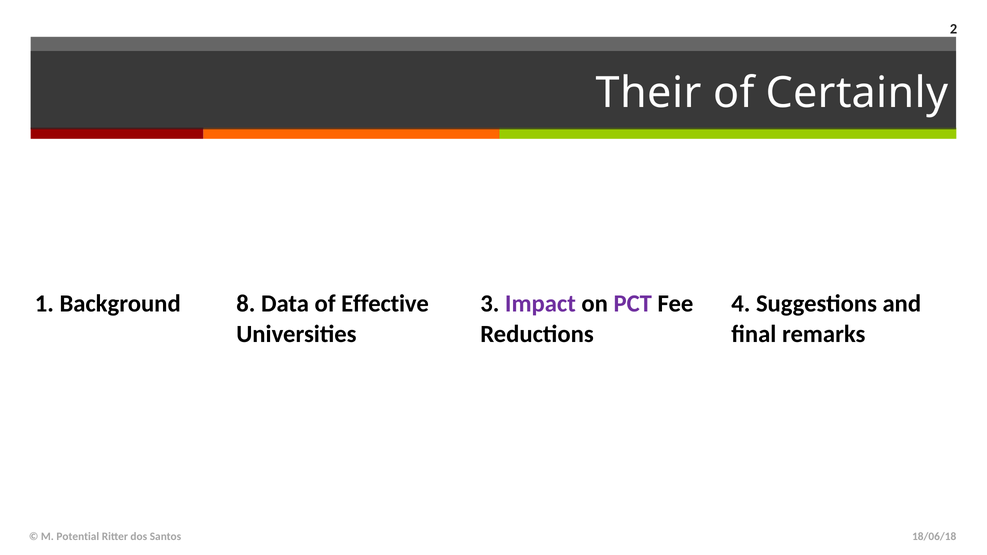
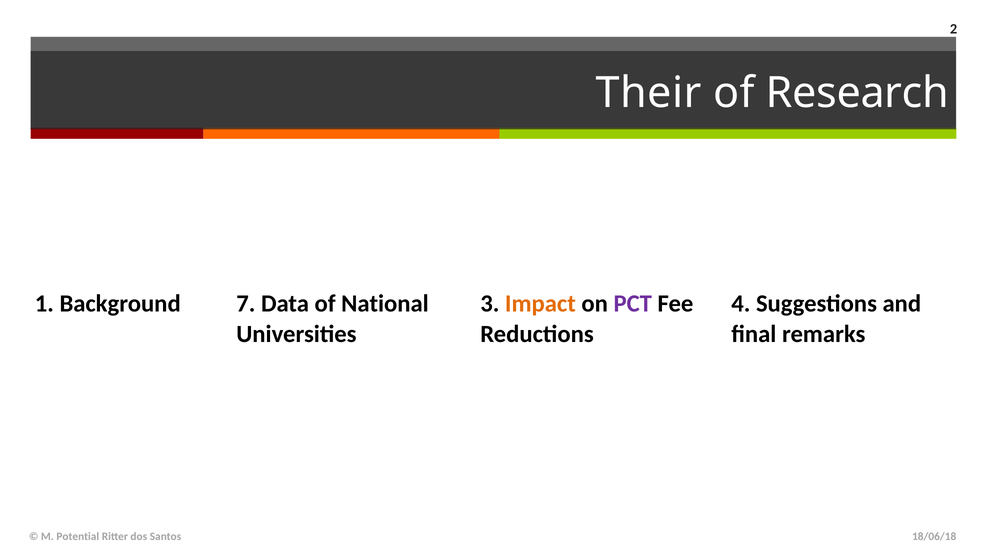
Certainly: Certainly -> Research (857, 93)
8: 8 -> 7 (246, 304)
Effective: Effective -> National (385, 304)
Impact colour: purple -> orange (540, 304)
